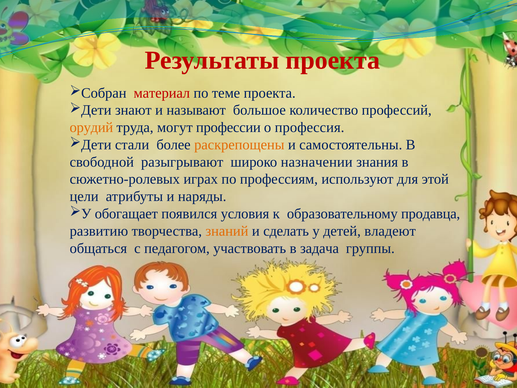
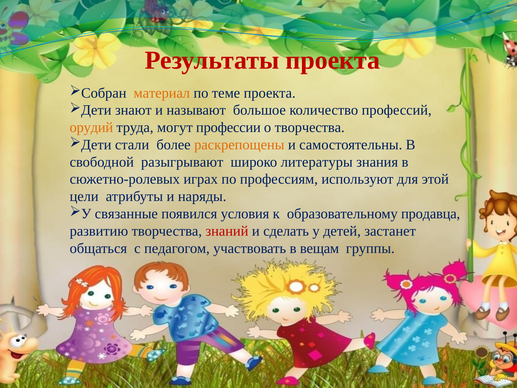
материал colour: red -> orange (162, 93)
о профессия: профессия -> творчества (310, 127)
назначении: назначении -> литературы (317, 162)
обогащает: обогащает -> связанные (126, 214)
знаний colour: orange -> red (227, 231)
владеют: владеют -> застанет (390, 231)
задача: задача -> вещам (320, 248)
